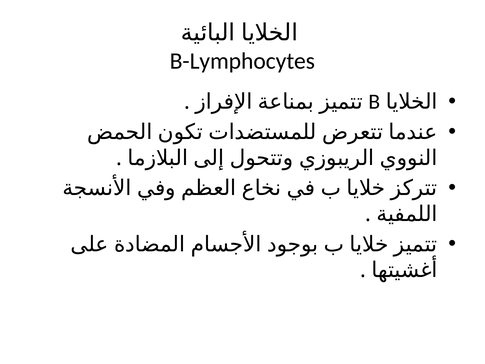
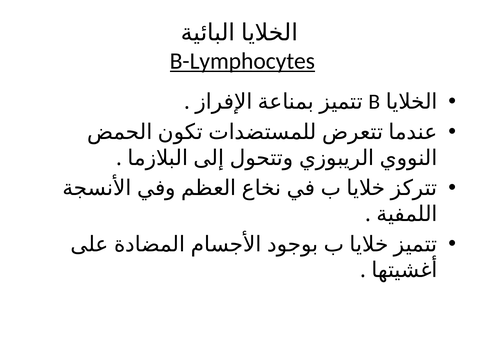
B-Lymphocytes underline: none -> present (242, 61)
